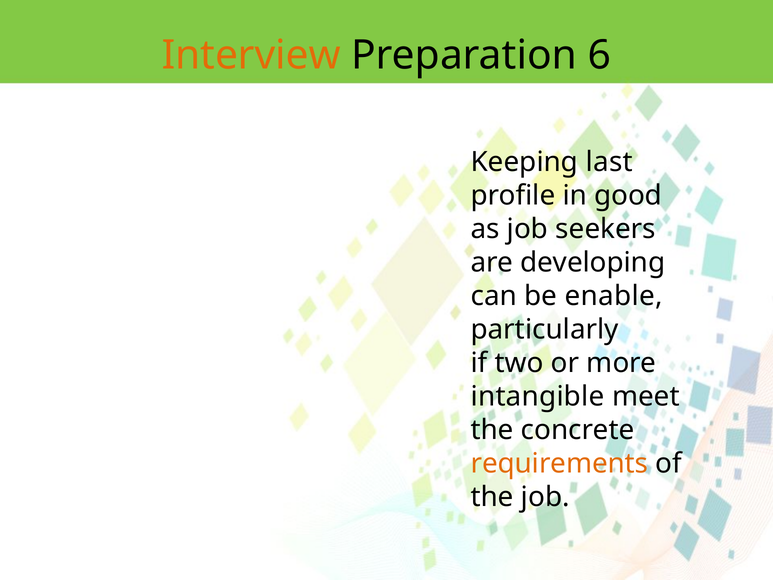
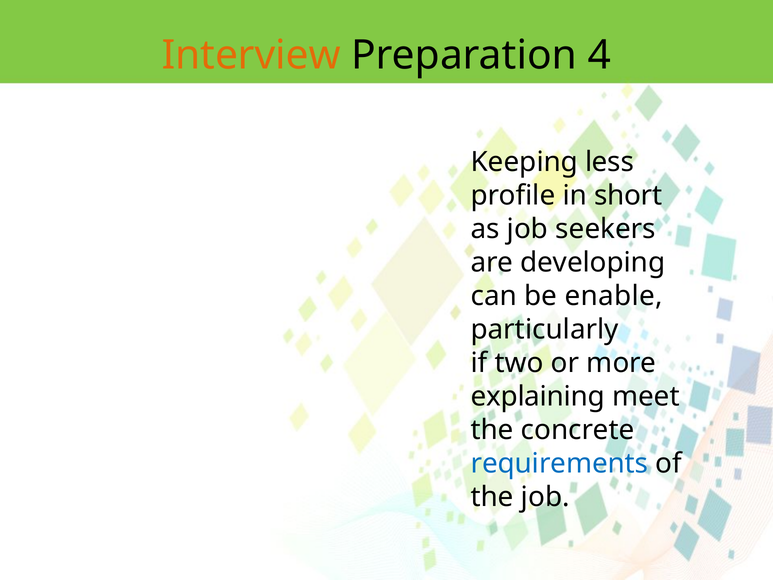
6: 6 -> 4 (599, 55)
last: last -> less (609, 162)
good: good -> short (628, 196)
intangible: intangible -> explaining (538, 396)
requirements colour: orange -> blue (559, 463)
